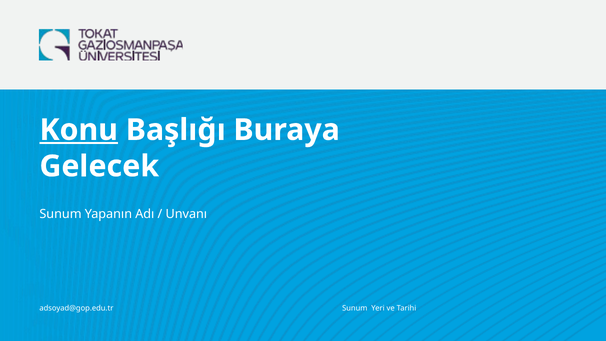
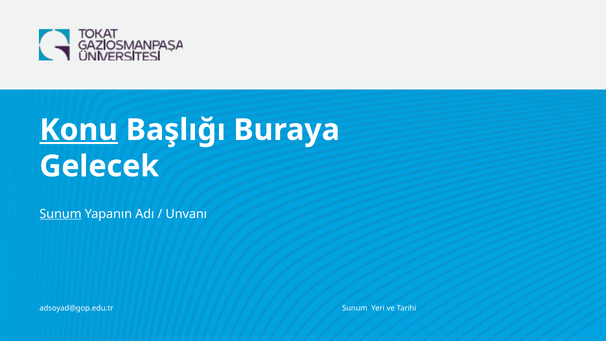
Sunum underline: none -> present (61, 214)
